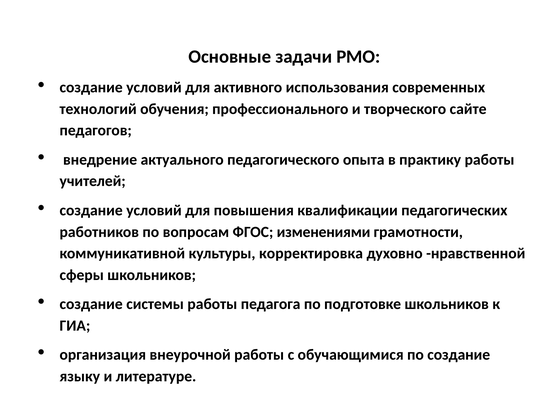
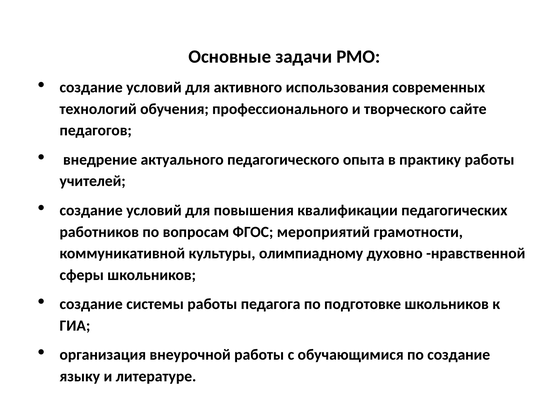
изменениями: изменениями -> мероприятий (323, 232)
корректировка: корректировка -> олимпиадному (311, 253)
